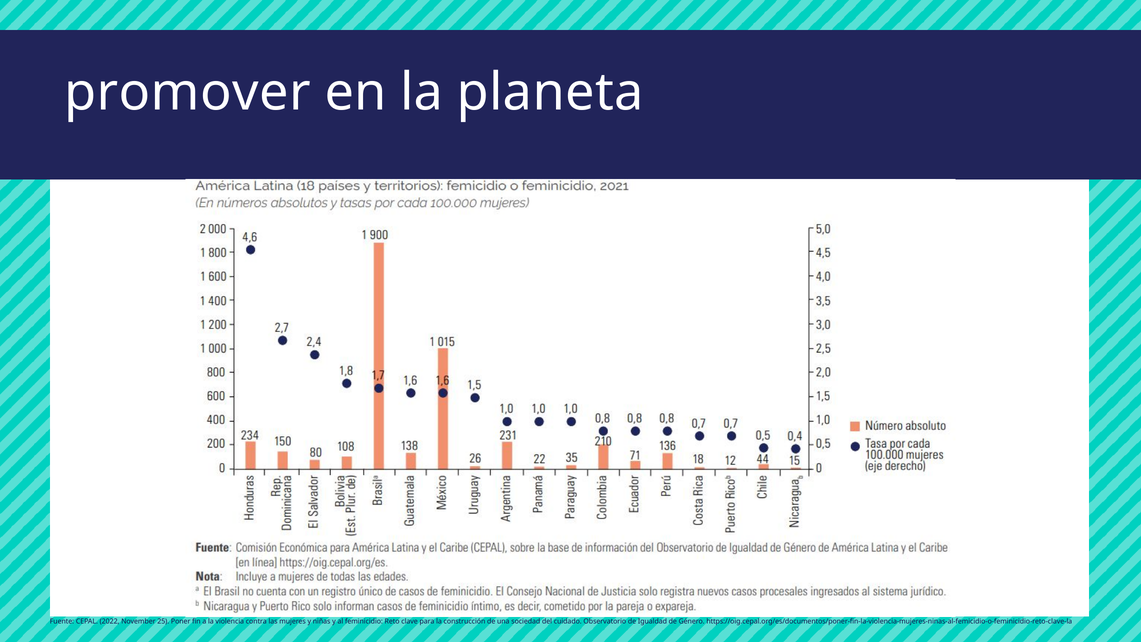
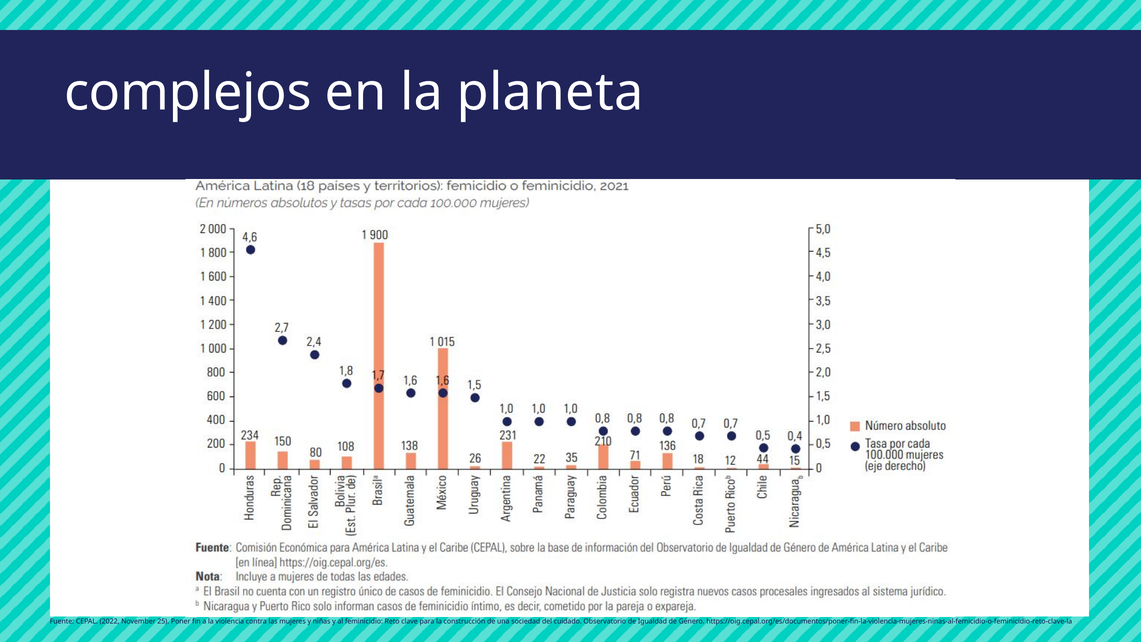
promover: promover -> complejos (188, 92)
